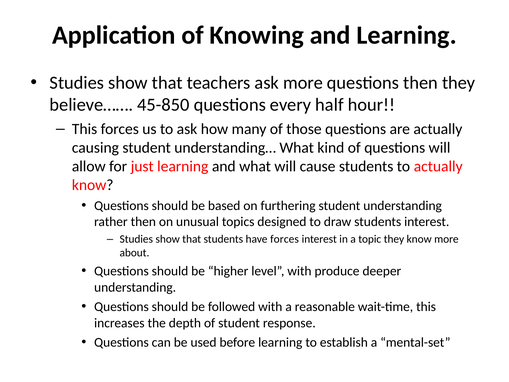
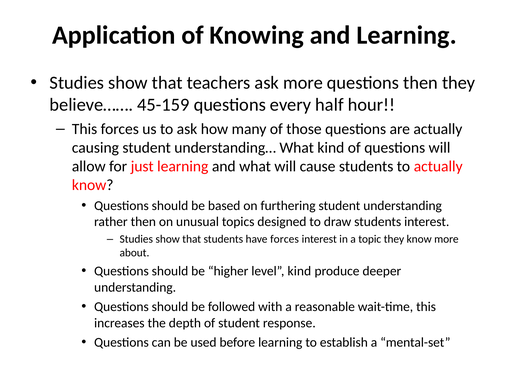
45-850: 45-850 -> 45-159 (163, 105)
level with: with -> kind (299, 271)
